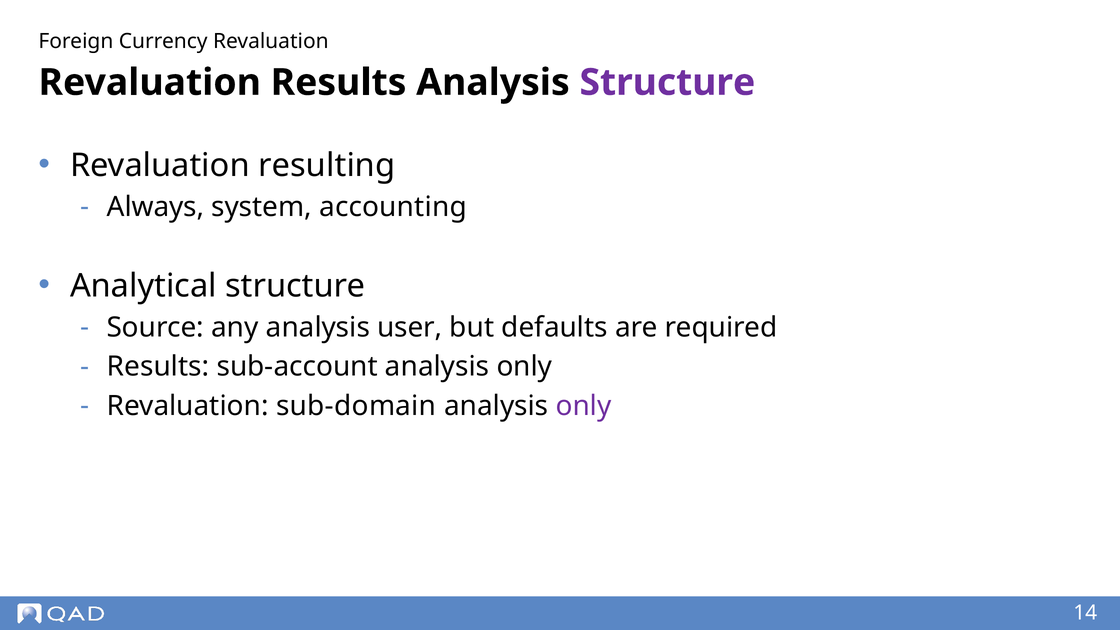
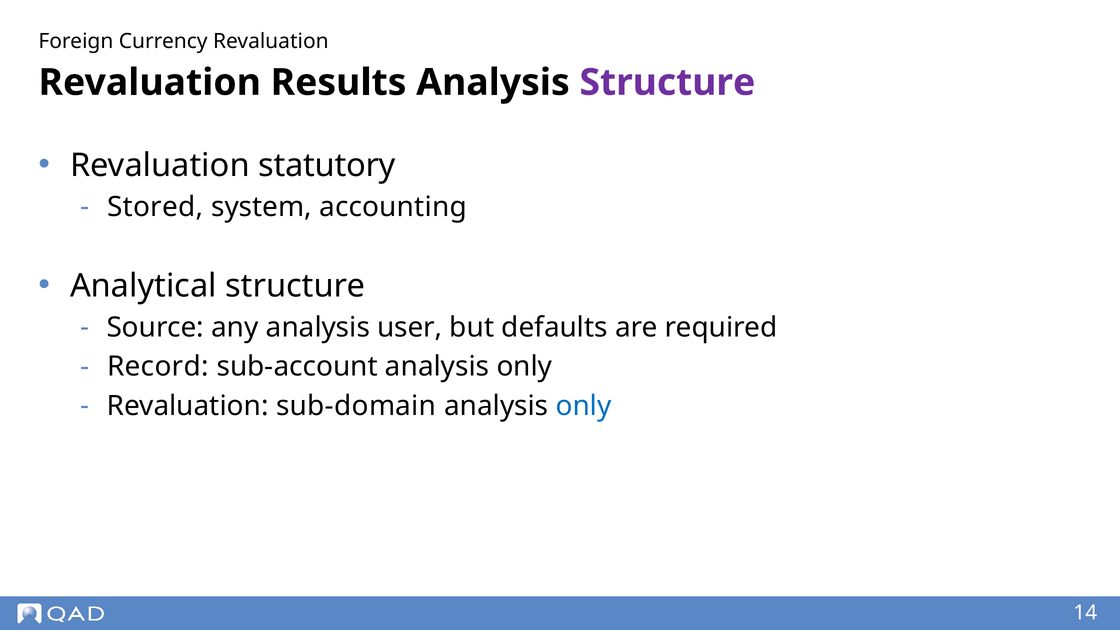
resulting: resulting -> statutory (327, 165)
Always: Always -> Stored (155, 207)
Results: Results -> Record (158, 367)
only colour: purple -> blue (584, 406)
